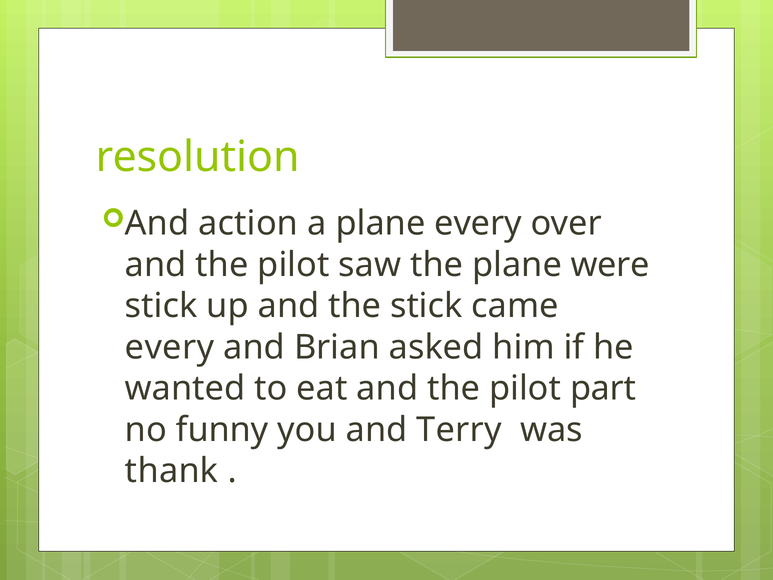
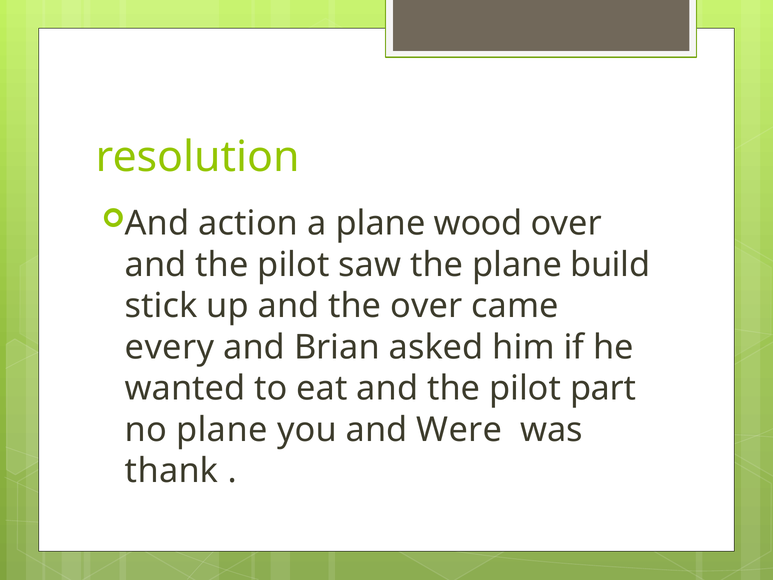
plane every: every -> wood (478, 223)
were: were -> build (610, 265)
the stick: stick -> over (426, 306)
no funny: funny -> plane (222, 430)
Terry: Terry -> Were (459, 430)
